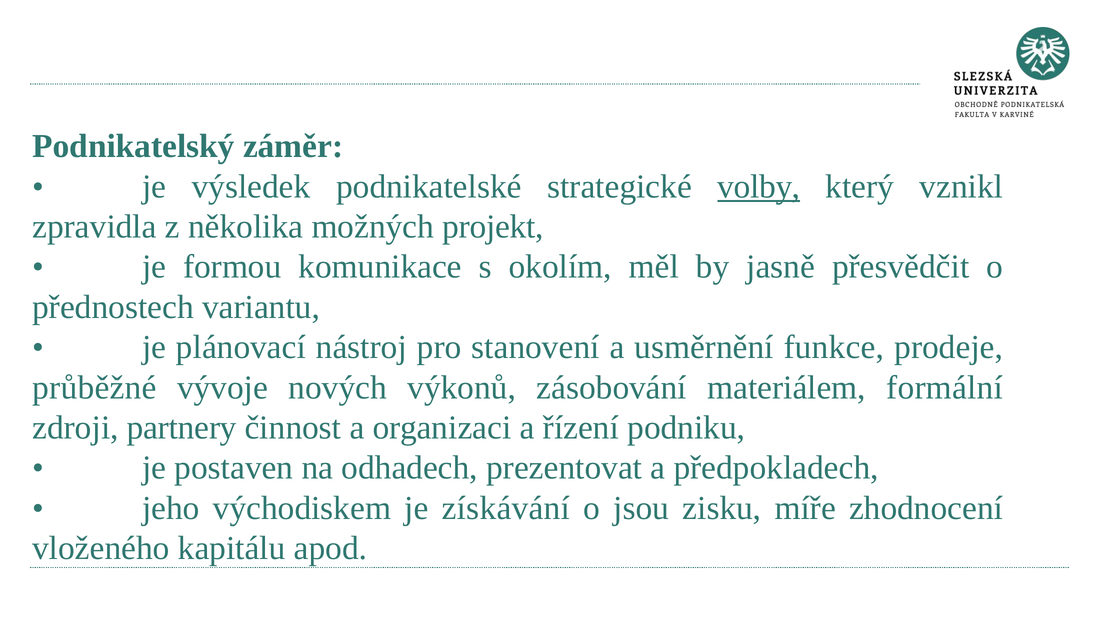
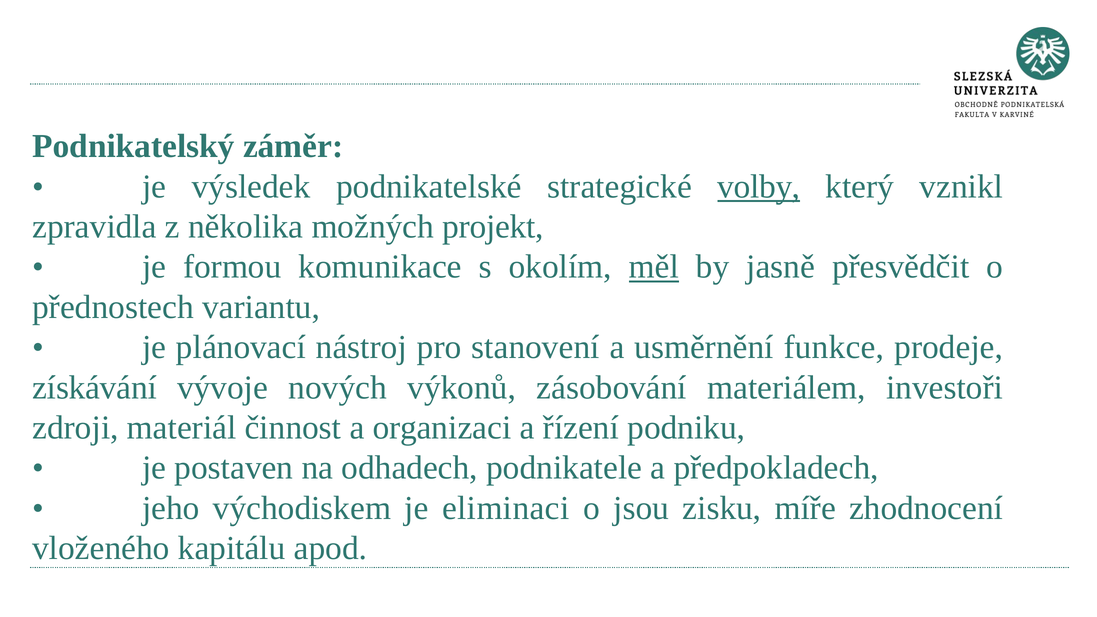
měl underline: none -> present (654, 267)
průběžné: průběžné -> získávání (95, 388)
formální: formální -> investoři (945, 388)
partnery: partnery -> materiál (182, 428)
prezentovat: prezentovat -> podnikatele (564, 468)
získávání: získávání -> eliminaci (506, 508)
